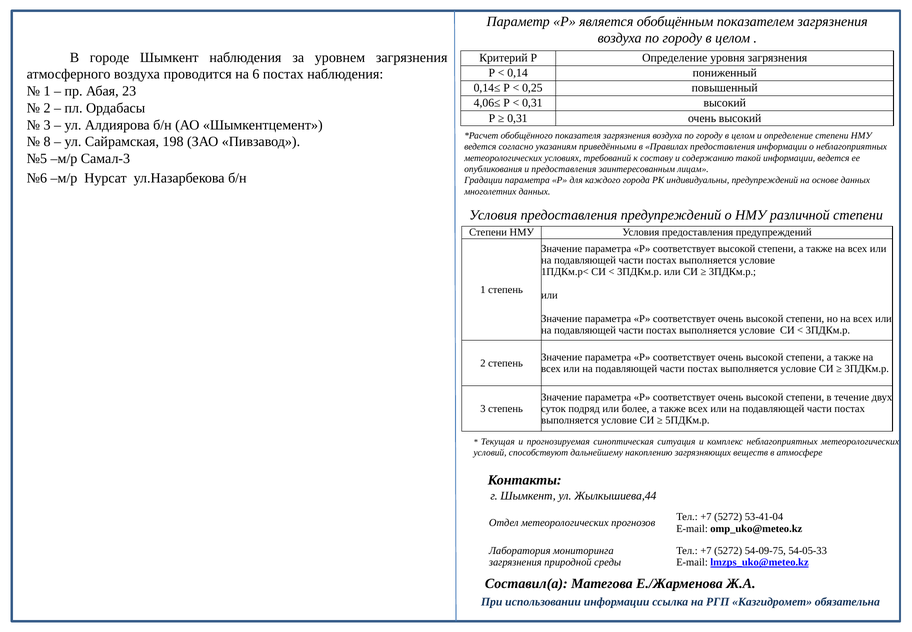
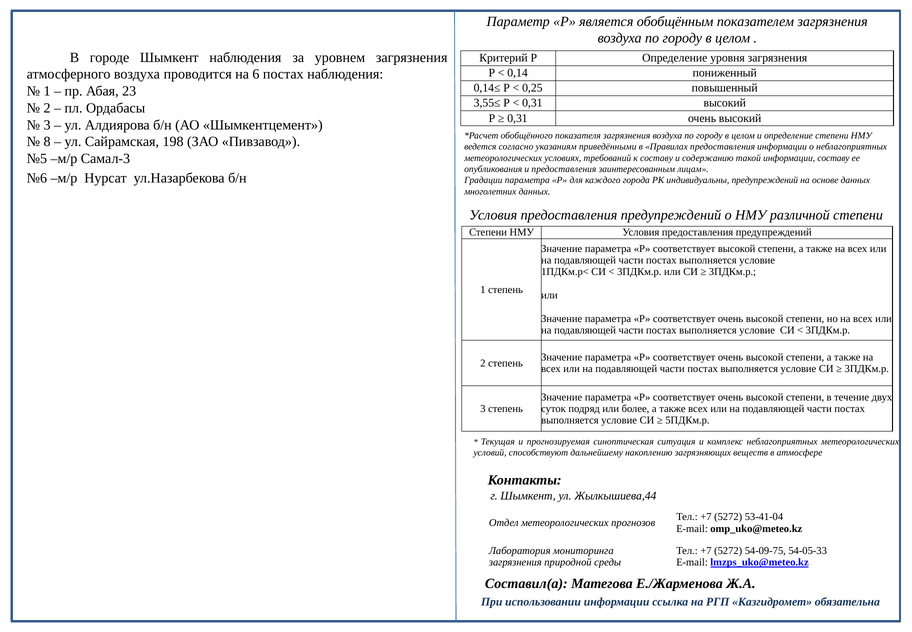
4,06≤: 4,06≤ -> 3,55≤ (487, 103)
информации ведется: ведется -> составу (833, 158)
